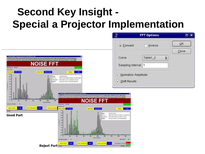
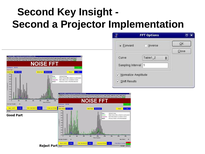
Special: Special -> Second (31, 24)
